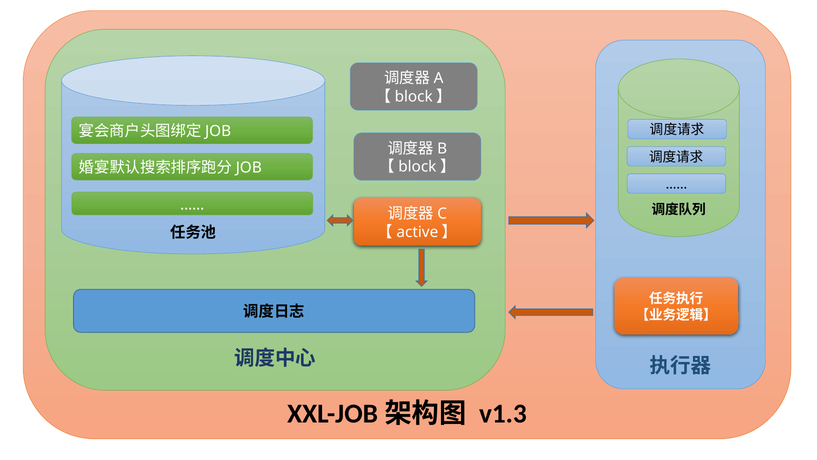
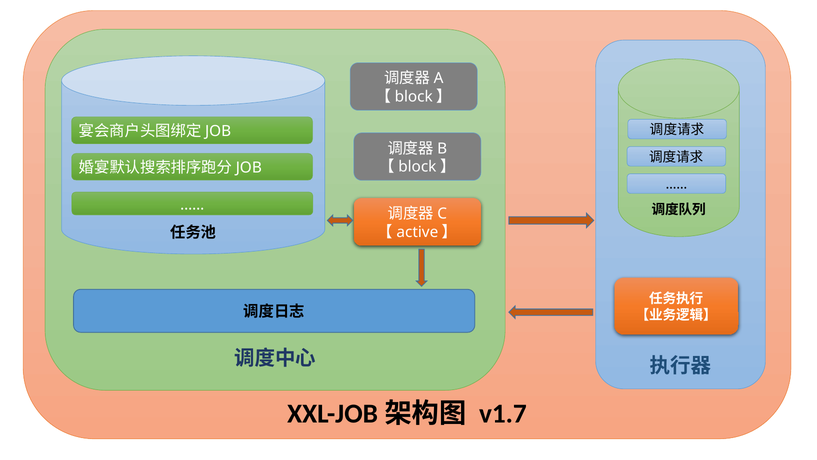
v1.3: v1.3 -> v1.7 (503, 413)
